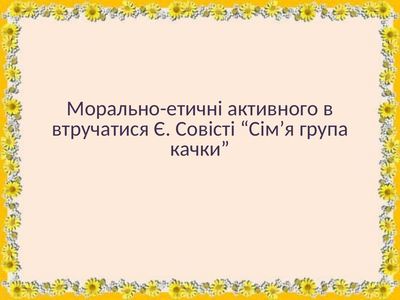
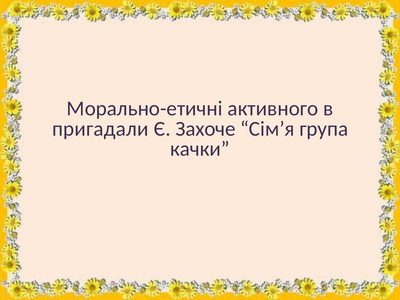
втручатися: втручатися -> пригадали (100, 129)
Совісті: Совісті -> Захоче (206, 129)
